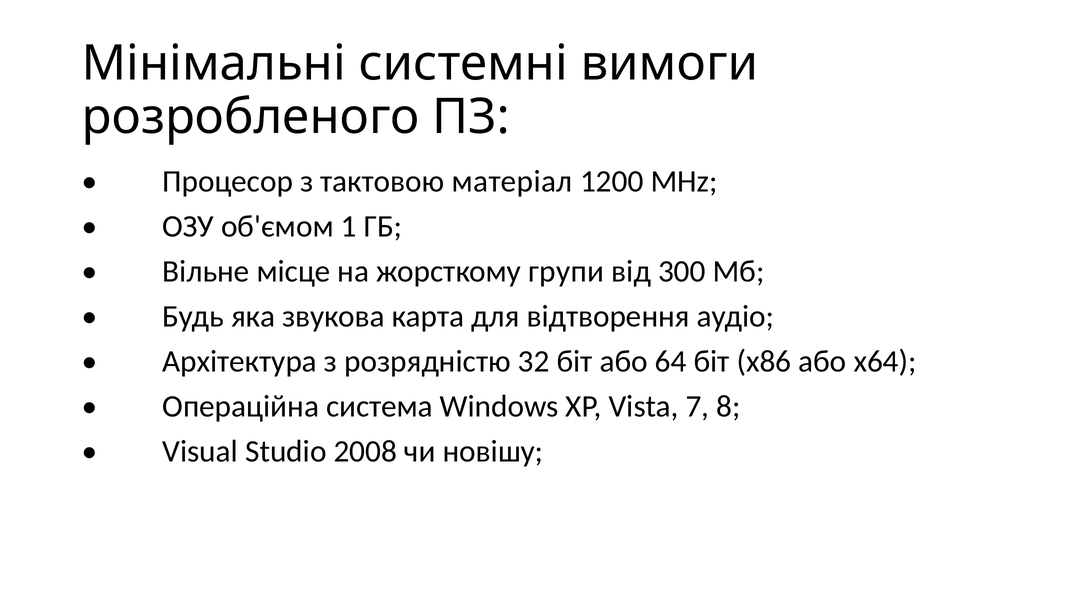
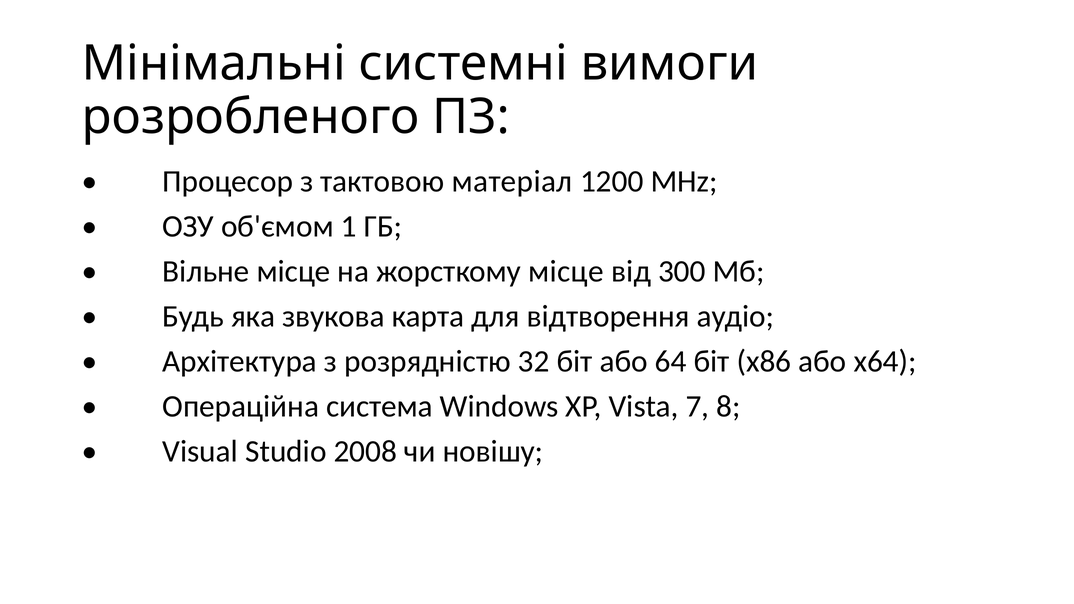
жорсткому групи: групи -> місце (566, 271)
